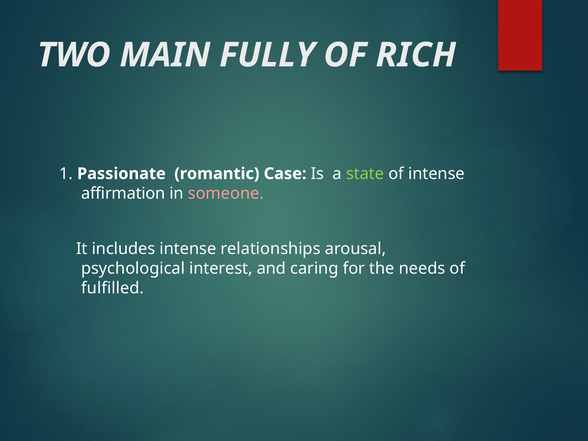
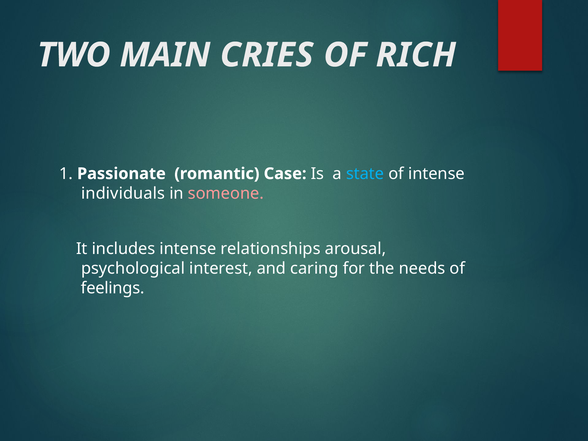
FULLY: FULLY -> CRIES (267, 55)
state colour: light green -> light blue (365, 174)
affirmation: affirmation -> individuals (123, 193)
fulfilled: fulfilled -> feelings (113, 288)
